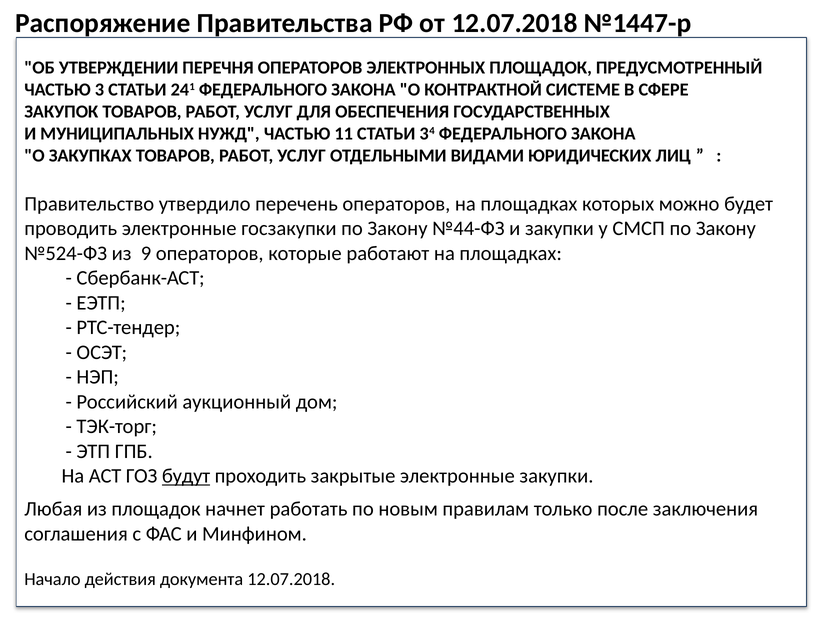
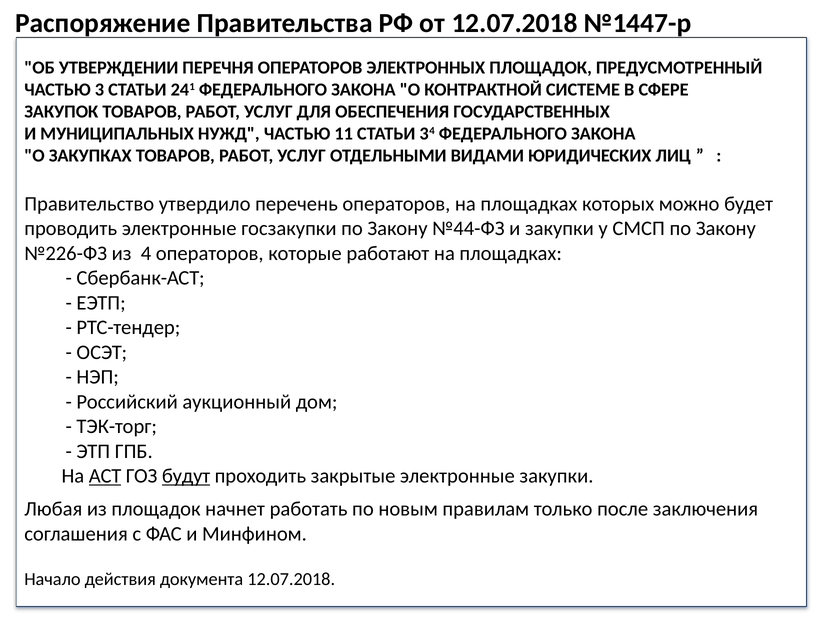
№524-ФЗ: №524-ФЗ -> №226-ФЗ (66, 253)
9: 9 -> 4 (146, 253)
АСТ underline: none -> present (105, 476)
